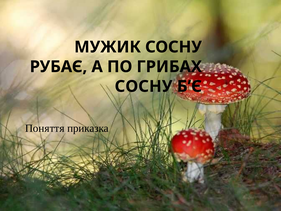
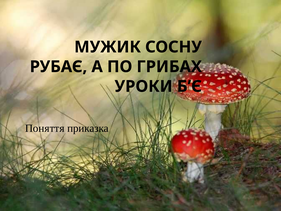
СОСНУ: СОСНУ -> УРОКИ (144, 86)
